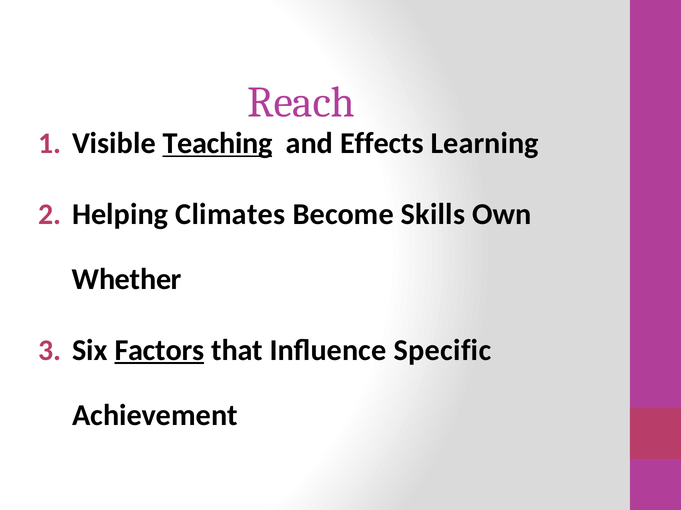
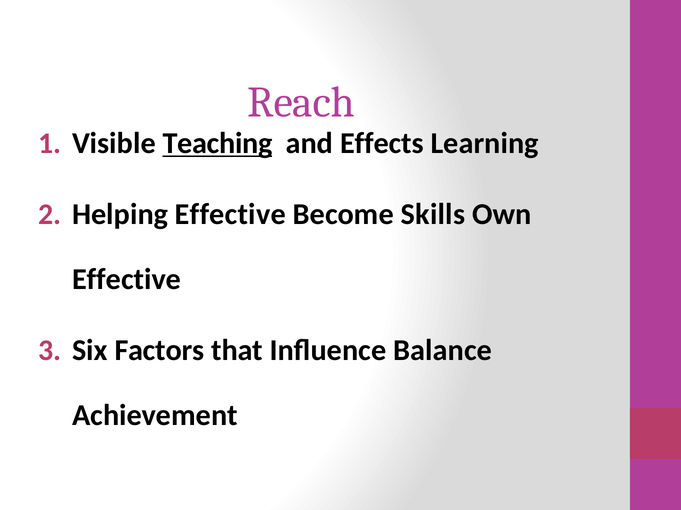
Helping Climates: Climates -> Effective (230, 214)
Whether: Whether -> Effective (127, 280)
Factors underline: present -> none (159, 351)
Specific: Specific -> Balance (443, 351)
